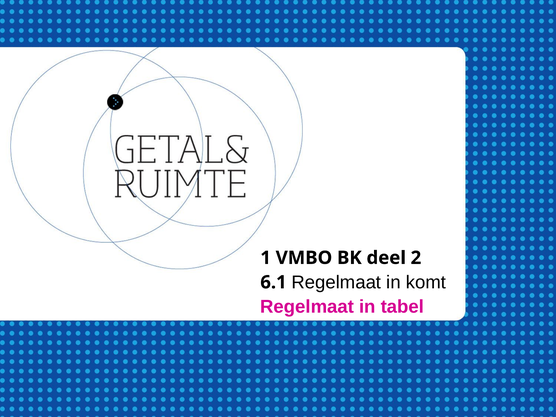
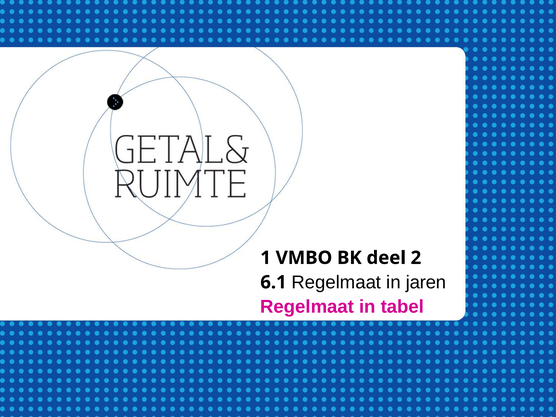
komt: komt -> jaren (426, 282)
